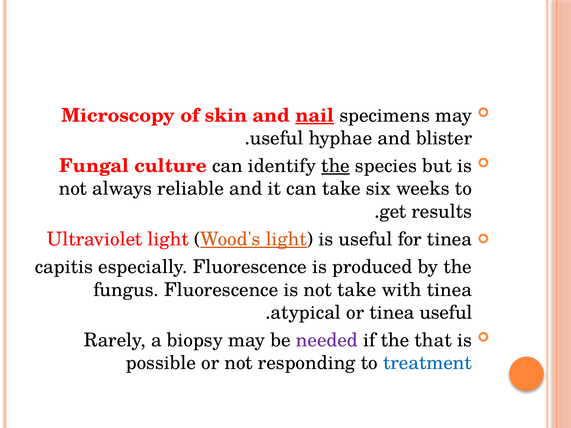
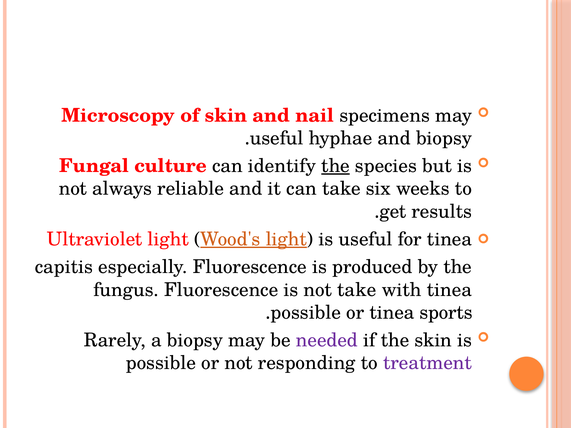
nail underline: present -> none (315, 115)
and blister: blister -> biopsy (444, 138)
atypical: atypical -> possible (306, 313)
tinea useful: useful -> sports (446, 313)
the that: that -> skin (433, 340)
treatment colour: blue -> purple (427, 363)
